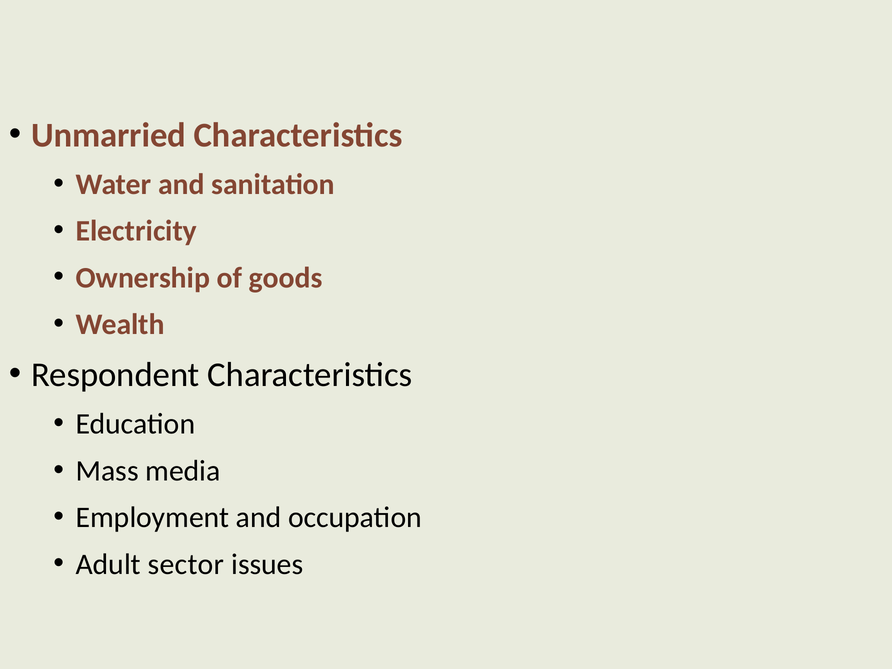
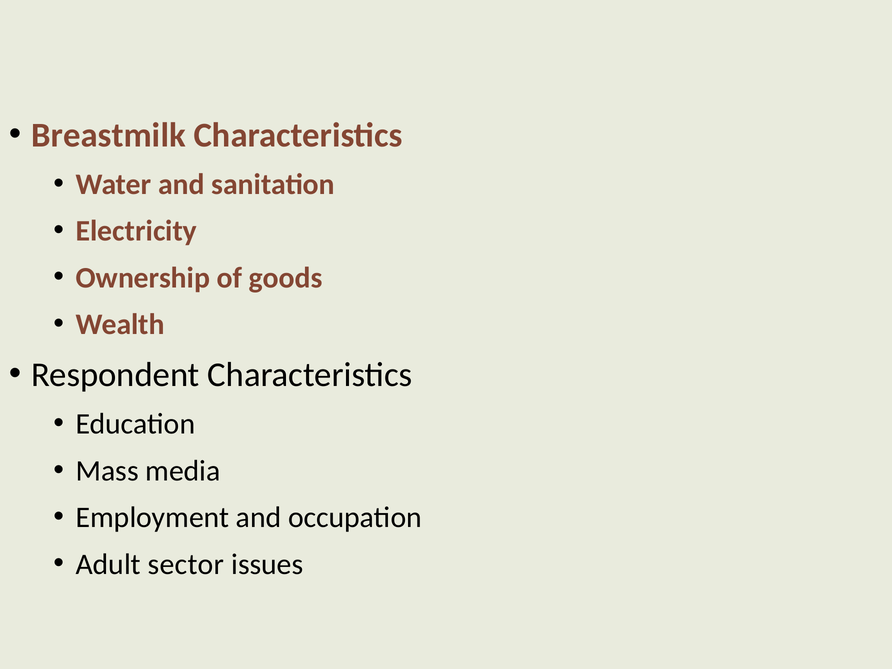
Unmarried: Unmarried -> Breastmilk (108, 135)
